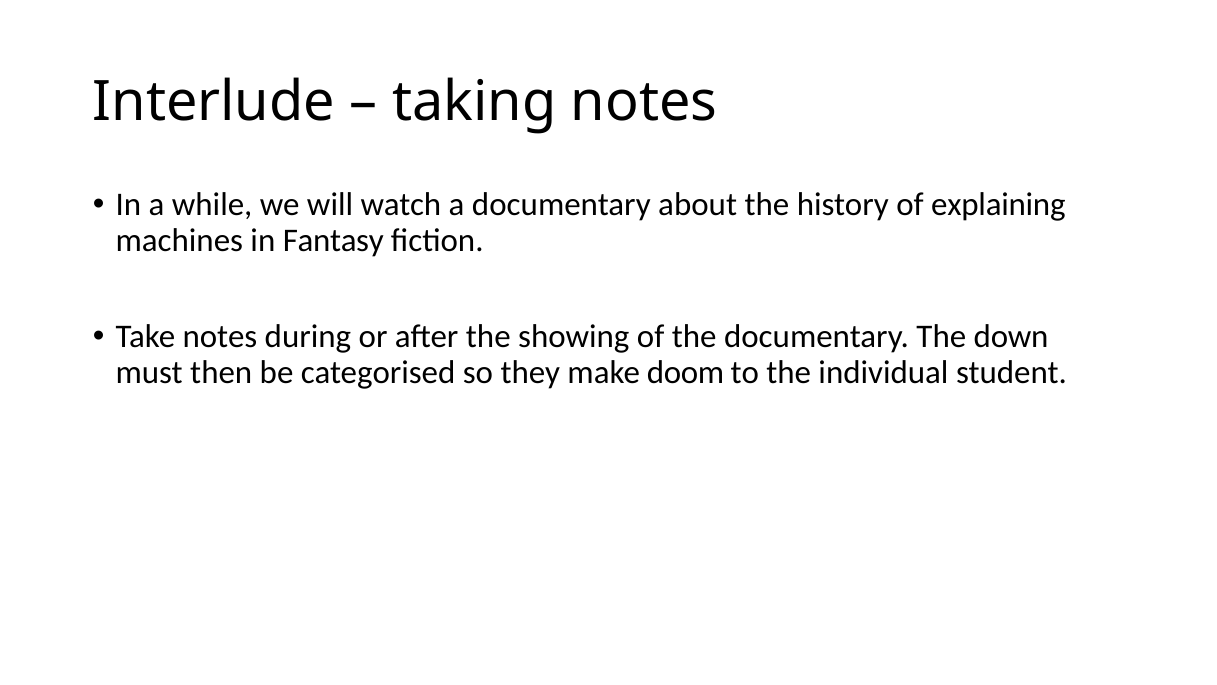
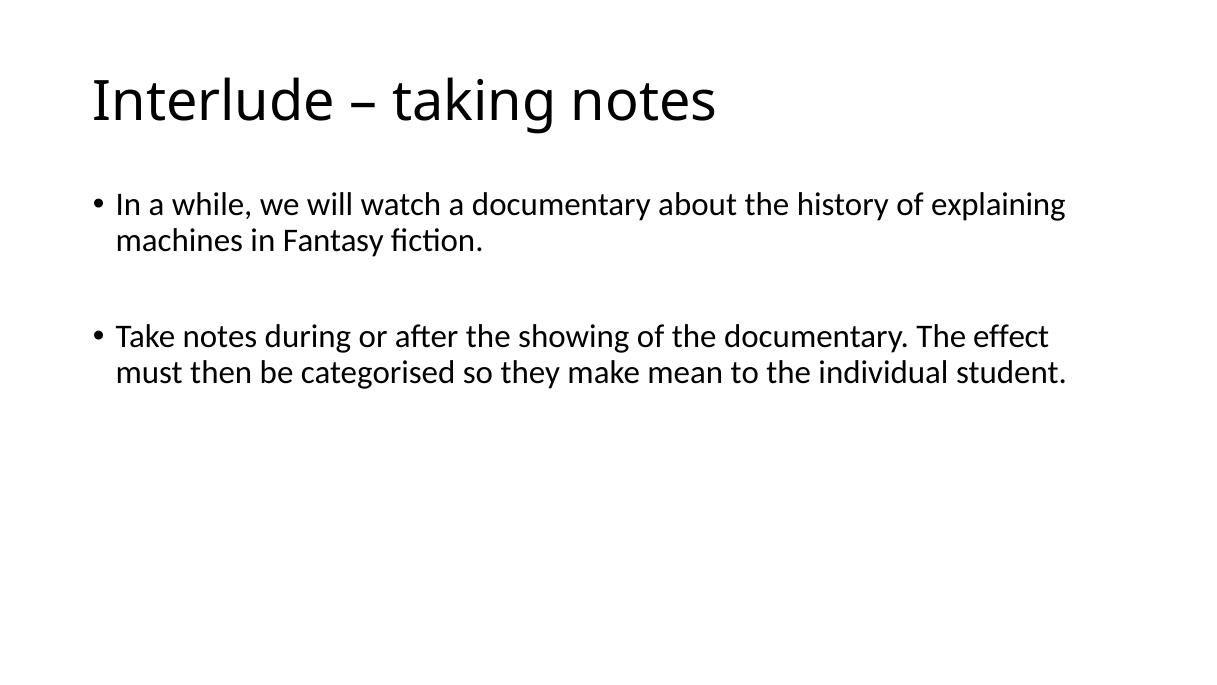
down: down -> effect (1011, 337)
doom: doom -> mean (685, 373)
